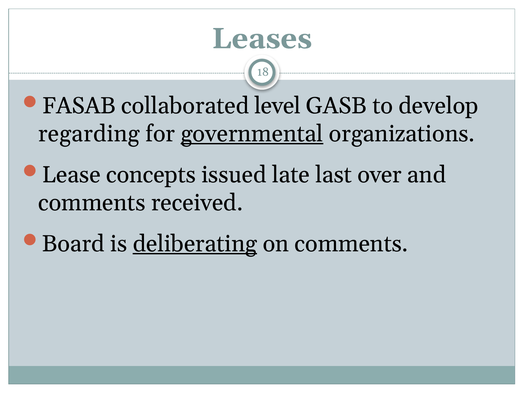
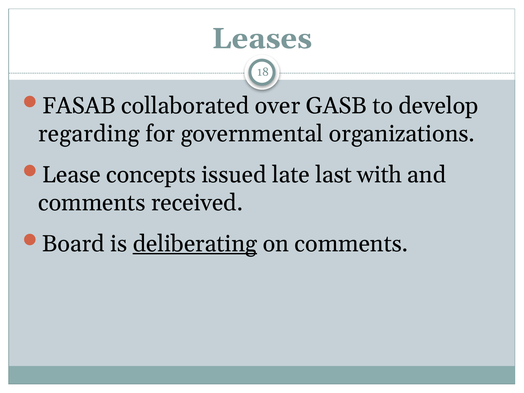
level: level -> over (277, 106)
governmental underline: present -> none (252, 134)
over: over -> with (380, 175)
